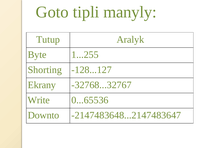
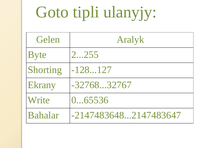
manyly: manyly -> ulanyjy (130, 12)
Tutup: Tutup -> Gelen (48, 40)
1...255: 1...255 -> 2...255 (85, 55)
Downto: Downto -> Bahalar (43, 116)
